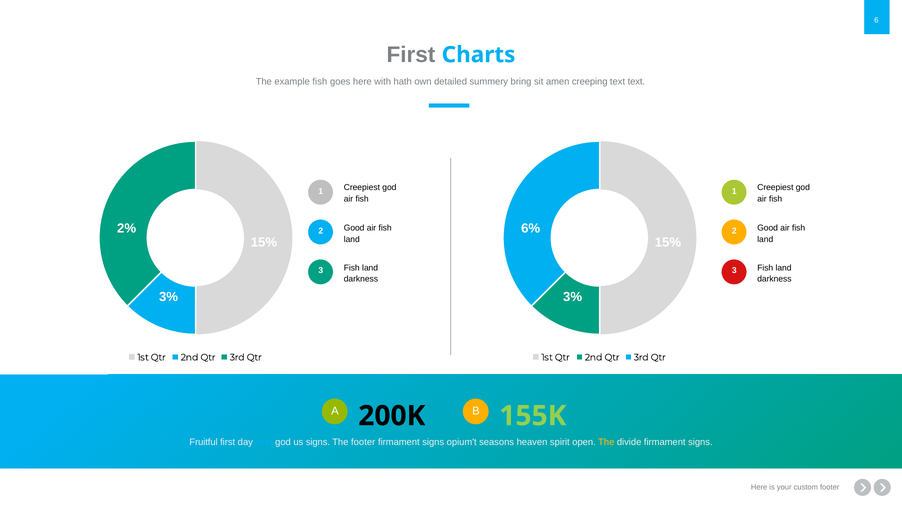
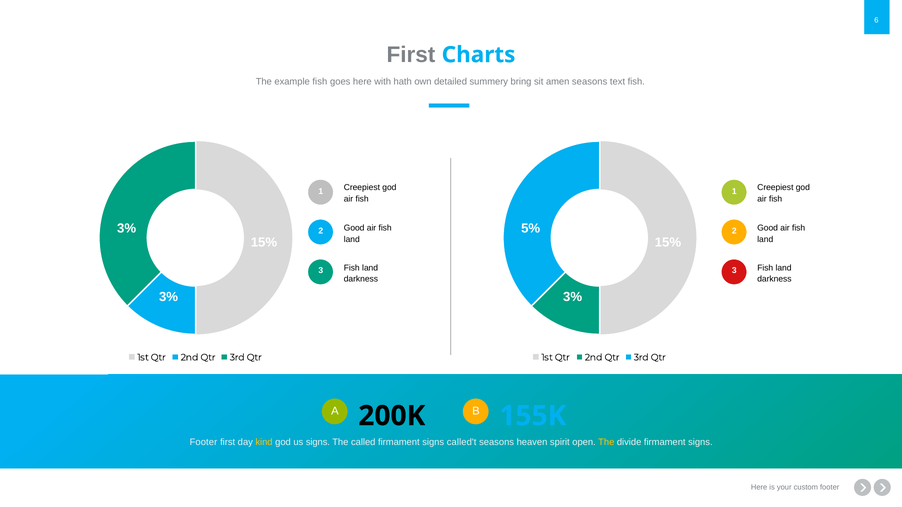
amen creeping: creeping -> seasons (590, 82)
text text: text -> fish (636, 82)
2%: 2% -> 3% (127, 228)
6%: 6% -> 5% (531, 228)
155K colour: light green -> light blue (533, 416)
Fruitful: Fruitful -> Footer (203, 442)
kind colour: light blue -> yellow (264, 442)
The footer: footer -> called (363, 442)
opium't: opium't -> called't (462, 442)
